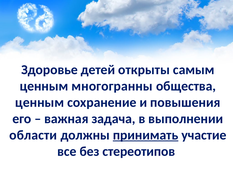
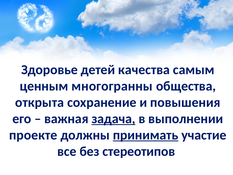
открыты: открыты -> качества (144, 70)
ценным: ценным -> открыта (40, 102)
задача underline: none -> present (113, 119)
области: области -> проекте (33, 135)
